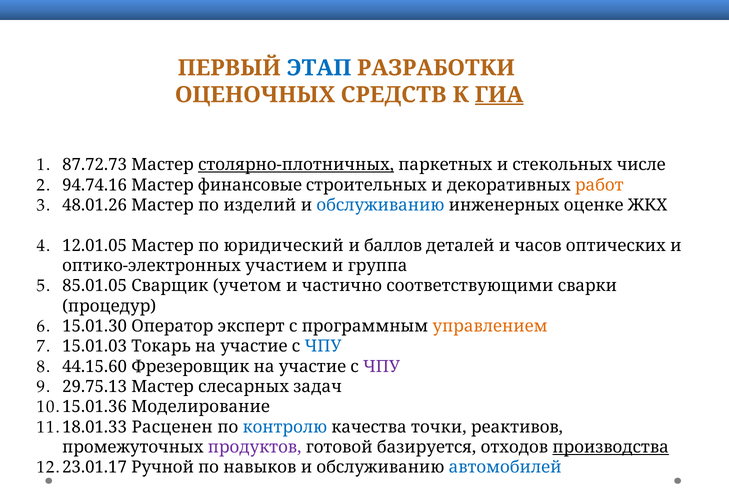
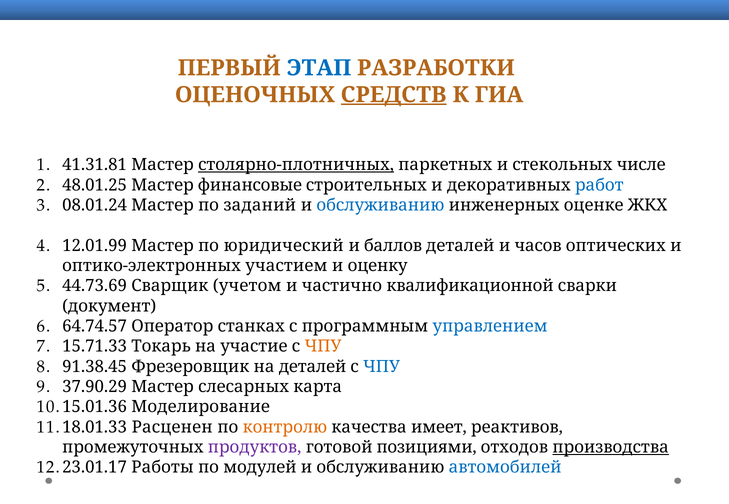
СРЕДСТВ underline: none -> present (394, 95)
ГИА underline: present -> none (499, 95)
87.72.73: 87.72.73 -> 41.31.81 (95, 165)
94.74.16: 94.74.16 -> 48.01.25 (95, 185)
работ colour: orange -> blue (599, 185)
48.01.26: 48.01.26 -> 08.01.24 (95, 205)
изделий: изделий -> заданий (260, 205)
12.01.05: 12.01.05 -> 12.01.99 (95, 246)
группа: группа -> оценку (378, 266)
85.01.05: 85.01.05 -> 44.73.69 (95, 286)
соответствующими: соответствующими -> квалификационной (470, 286)
процедур: процедур -> документ (109, 306)
15.01.30: 15.01.30 -> 64.74.57 (95, 327)
эксперт: эксперт -> станках (251, 327)
управлением colour: orange -> blue (490, 327)
15.01.03: 15.01.03 -> 15.71.33 (95, 347)
ЧПУ colour: blue -> orange (323, 347)
44.15.60: 44.15.60 -> 91.38.45 (95, 367)
Фрезеровщик на участие: участие -> деталей (313, 367)
ЧПУ colour: purple -> blue (382, 367)
29.75.13: 29.75.13 -> 37.90.29 (95, 387)
задач: задач -> карта (318, 387)
контролю colour: blue -> orange (285, 428)
точки: точки -> имеет (439, 428)
базируется: базируется -> позициями (427, 448)
Ручной: Ручной -> Работы (163, 468)
навыков: навыков -> модулей (260, 468)
